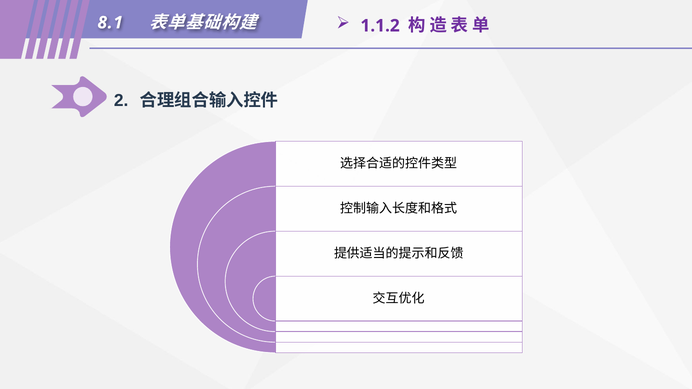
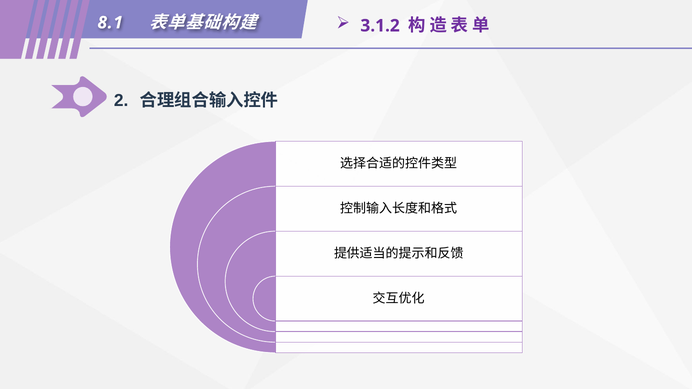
1.1.2: 1.1.2 -> 3.1.2 (380, 26)
